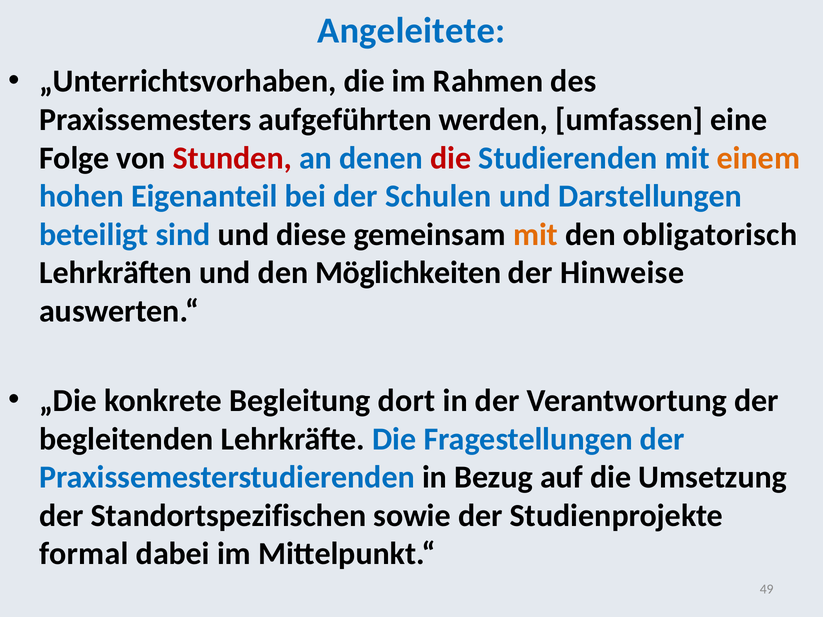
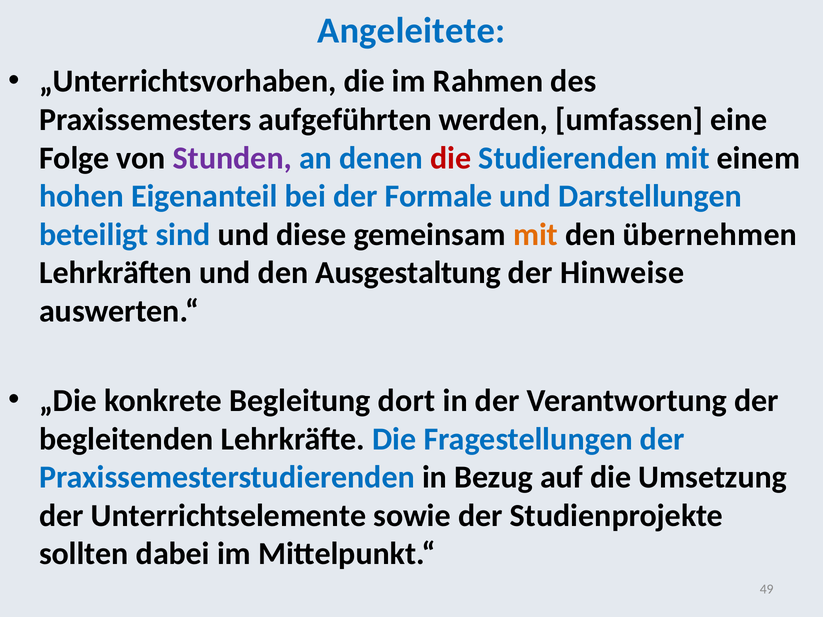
Stunden colour: red -> purple (232, 158)
einem colour: orange -> black (758, 158)
Schulen: Schulen -> Formale (439, 196)
obligatorisch: obligatorisch -> übernehmen (710, 235)
Möglichkeiten: Möglichkeiten -> Ausgestaltung (408, 273)
Standortspezifischen: Standortspezifischen -> Unterrichtselemente (228, 516)
formal: formal -> sollten (84, 554)
